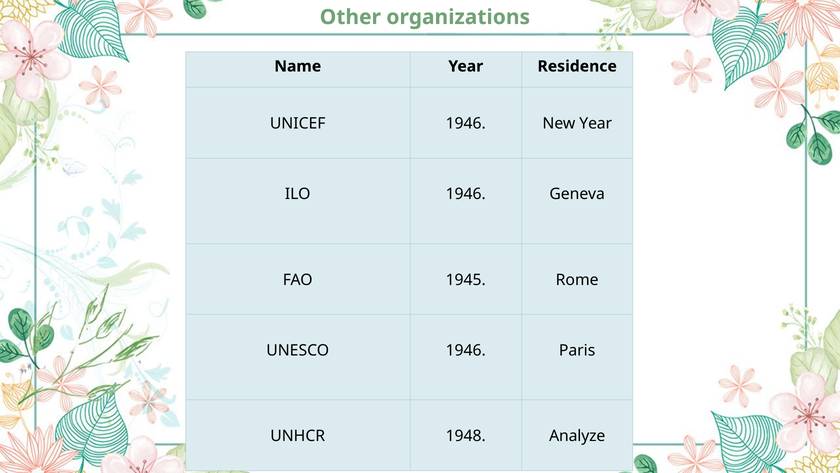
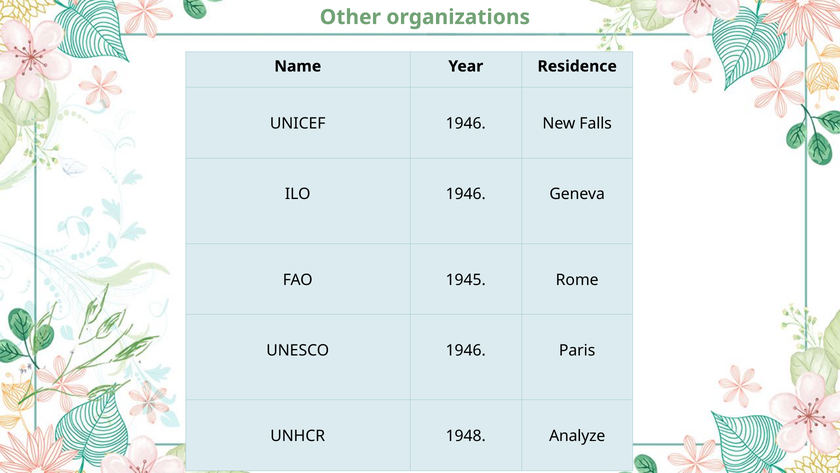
New Year: Year -> Falls (596, 123)
